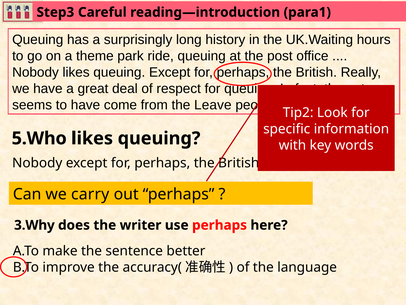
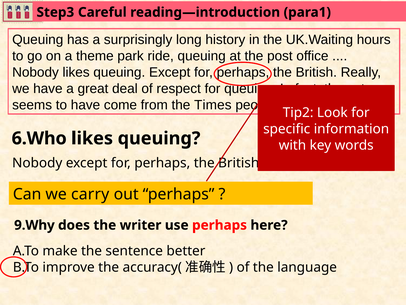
Leave: Leave -> Times (213, 105)
5.Who: 5.Who -> 6.Who (39, 138)
3.Why: 3.Why -> 9.Why (34, 225)
